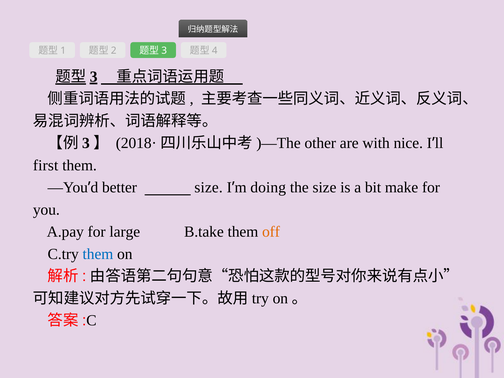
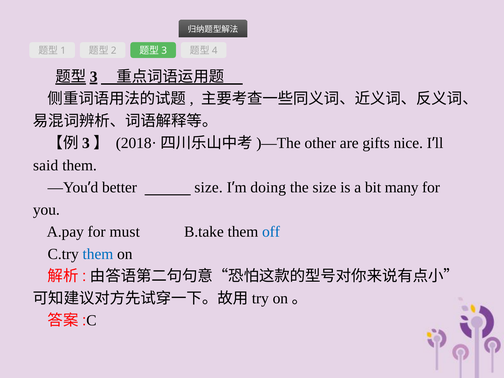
with: with -> gifts (376, 143)
first: first -> said (46, 165)
make: make -> many (402, 187)
large: large -> must (125, 232)
off colour: orange -> blue (271, 232)
